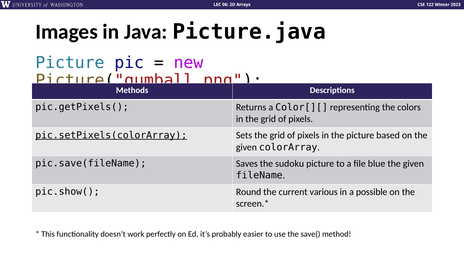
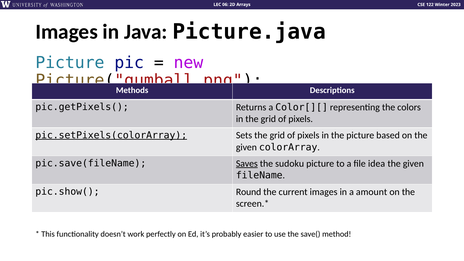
Saves underline: none -> present (247, 164)
blue: blue -> idea (377, 164)
current various: various -> images (324, 192)
possible: possible -> amount (372, 192)
